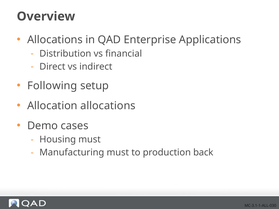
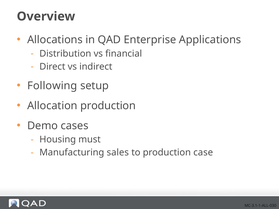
Allocation allocations: allocations -> production (108, 106)
Manufacturing must: must -> sales (118, 153)
back: back -> case (203, 153)
